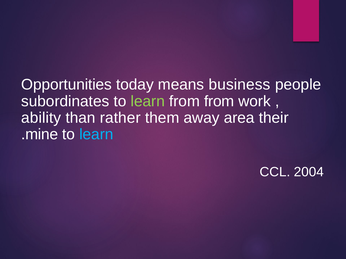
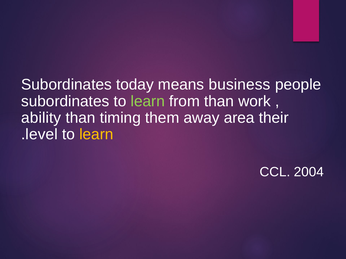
Opportunities: Opportunities -> Subordinates (66, 85)
from from: from -> than (219, 101)
rather: rather -> timing (120, 118)
mine: mine -> level (42, 135)
learn colour: light blue -> yellow (96, 135)
